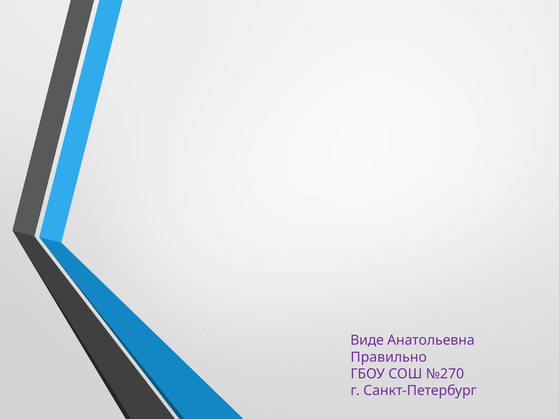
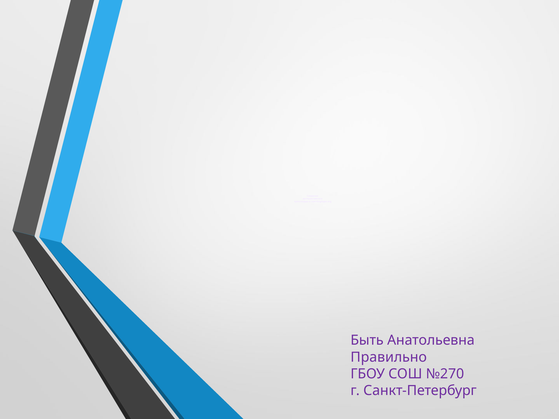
Виде: Виде -> Быть (367, 341)
